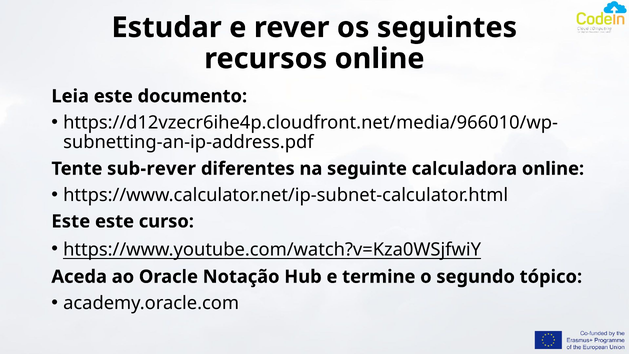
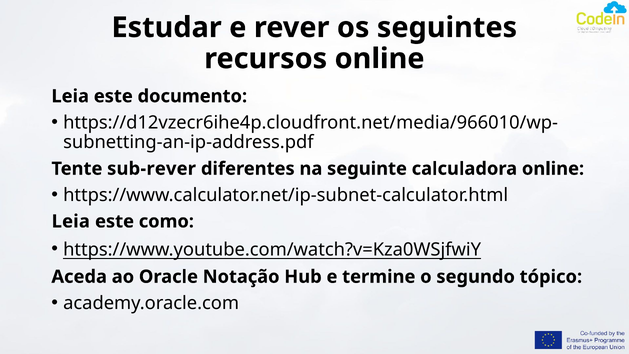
Este: Este -> Leia (71, 221)
curso: curso -> como (166, 221)
